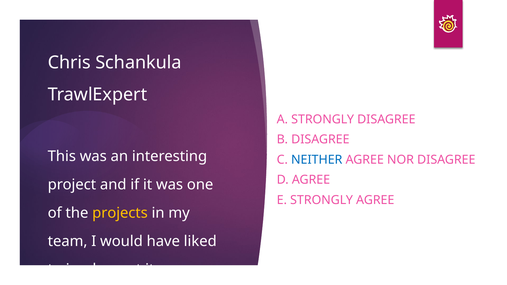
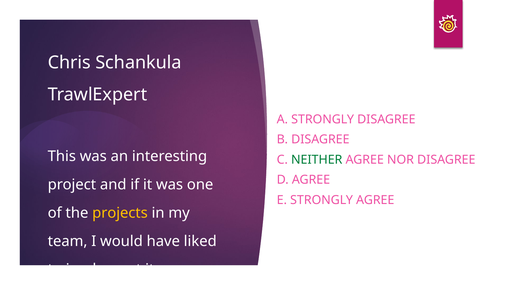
NEITHER colour: blue -> green (317, 160)
